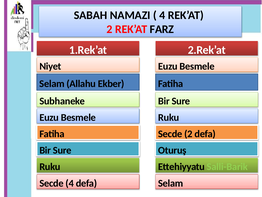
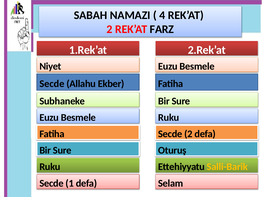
Selam: Selam -> Secde (52, 83)
Salli-Barik colour: light green -> yellow (227, 166)
Secde 4: 4 -> 1 (70, 183)
